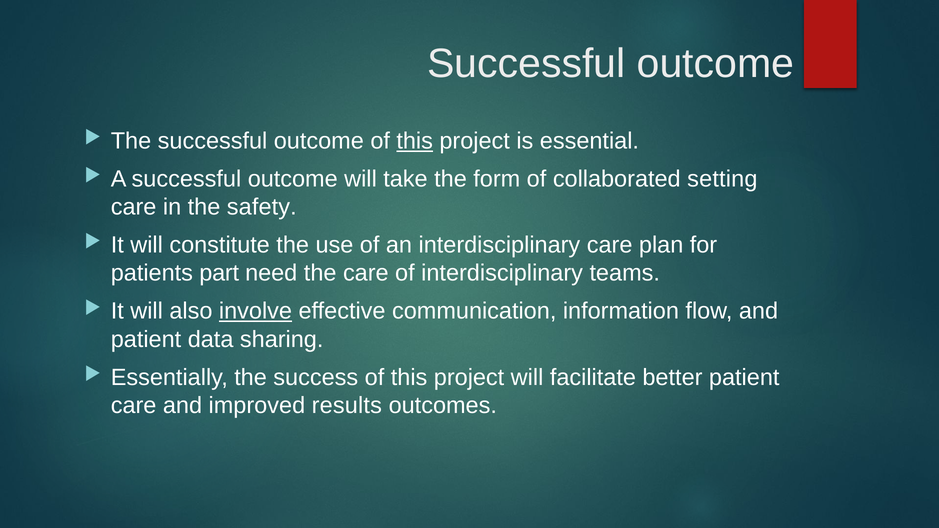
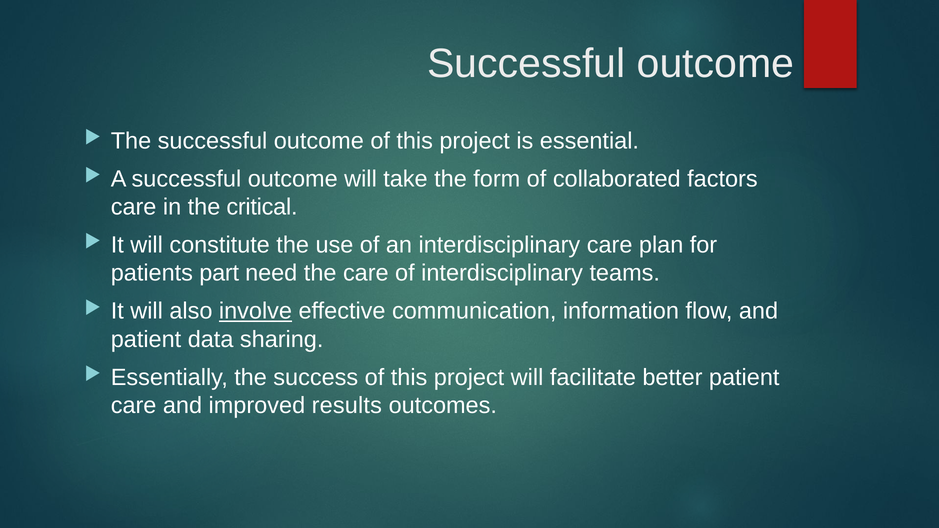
this underline: present -> none (415, 141)
setting: setting -> factors (722, 179)
safety: safety -> critical (262, 207)
